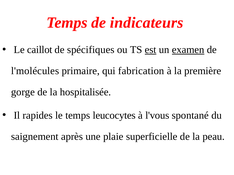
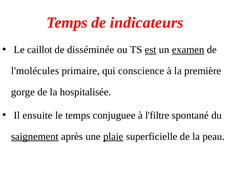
spécifiques: spécifiques -> disséminée (91, 50)
fabrication: fabrication -> conscience (141, 71)
rapides: rapides -> ensuite (38, 116)
leucocytes: leucocytes -> conjuguee (114, 116)
l'vous: l'vous -> l'filtre (157, 116)
saignement underline: none -> present (35, 137)
plaie underline: none -> present (113, 137)
